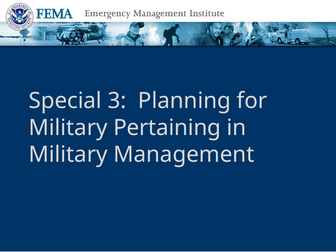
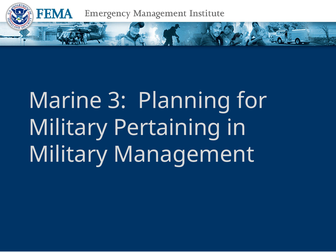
Special: Special -> Marine (65, 101)
